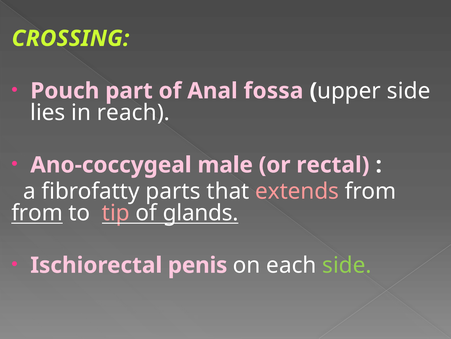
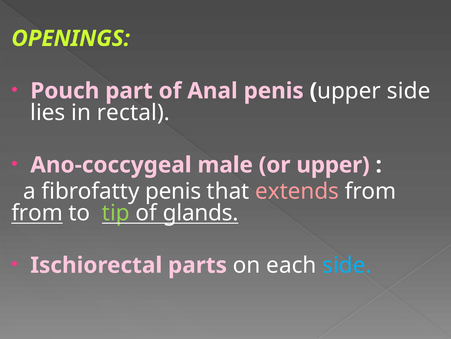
CROSSING: CROSSING -> OPENINGS (71, 38)
Anal fossa: fossa -> penis (274, 91)
reach: reach -> rectal (133, 112)
or rectal: rectal -> upper (333, 165)
fibrofatty parts: parts -> penis (173, 191)
tip colour: pink -> light green (116, 212)
penis: penis -> parts (197, 265)
side colour: light green -> light blue (347, 265)
